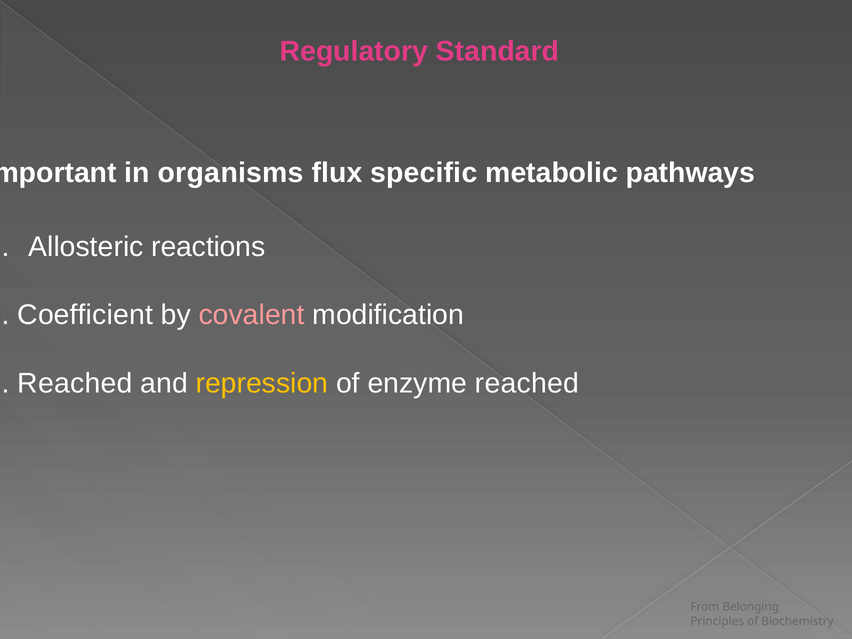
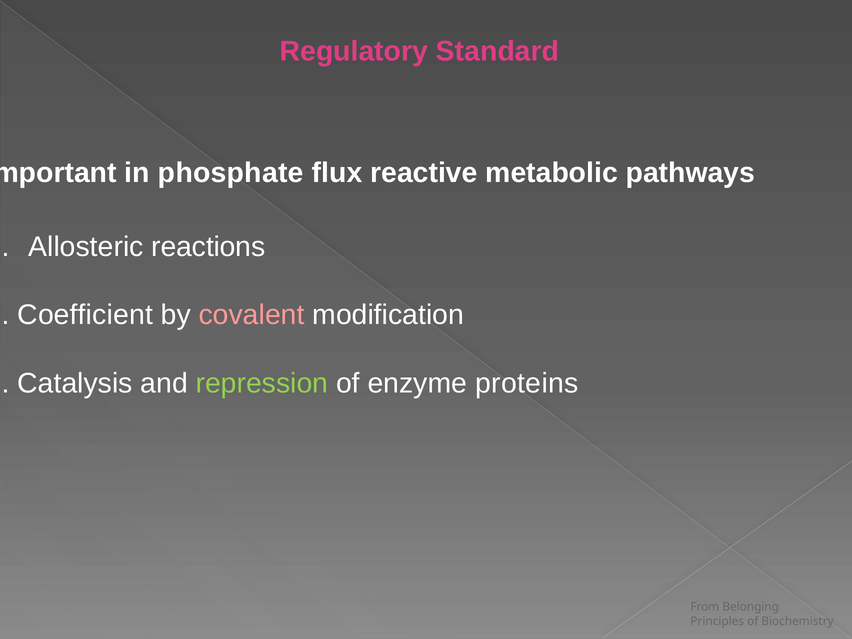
organisms: organisms -> phosphate (231, 173)
specific: specific -> reactive (424, 173)
Reached: Reached -> Catalysis (75, 383)
repression colour: yellow -> light green (262, 383)
enzyme reached: reached -> proteins (527, 383)
